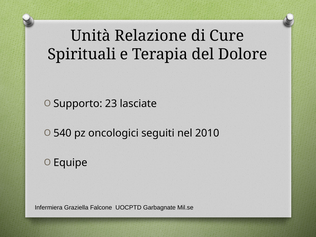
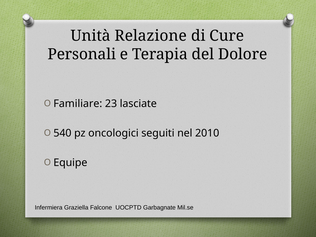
Spirituali: Spirituali -> Personali (82, 54)
Supporto: Supporto -> Familiare (78, 104)
